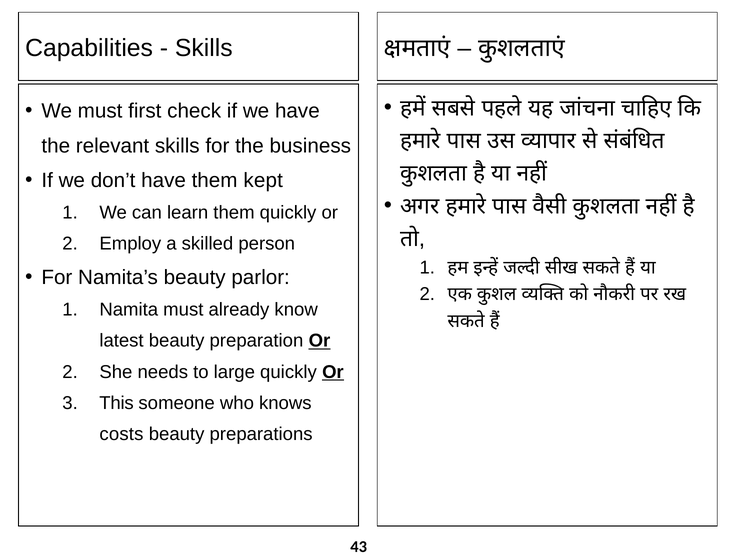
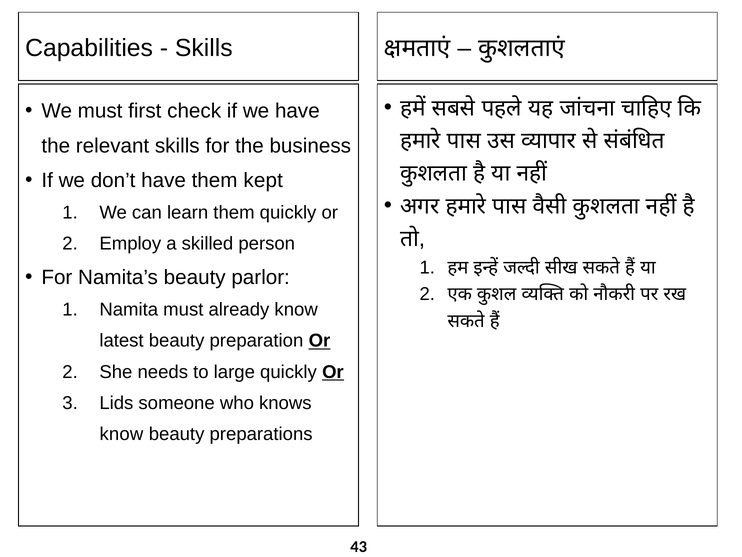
This: This -> Lids (116, 403)
costs: costs -> know (121, 434)
